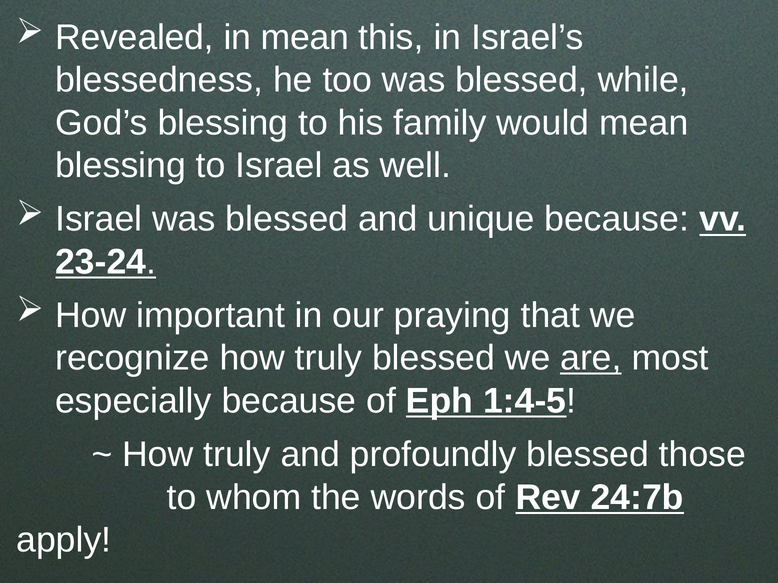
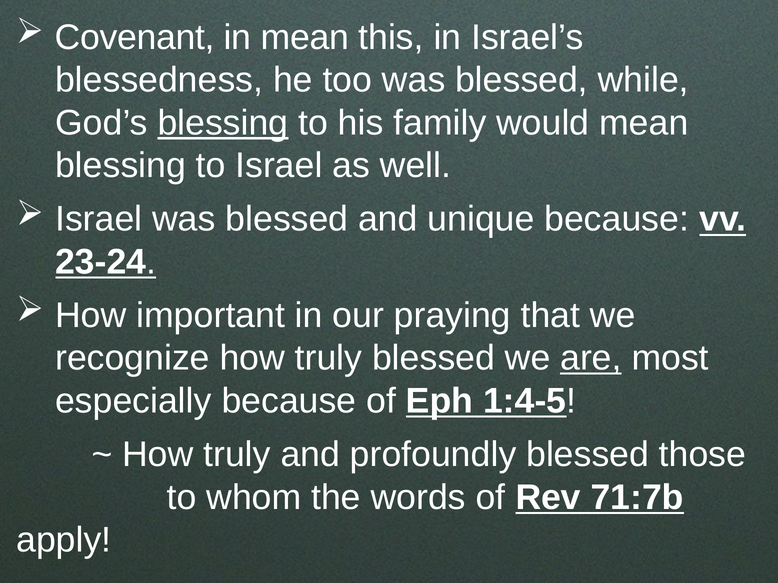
Revealed: Revealed -> Covenant (135, 37)
blessing underline: none -> present (223, 123)
24:7b: 24:7b -> 71:7b (637, 498)
